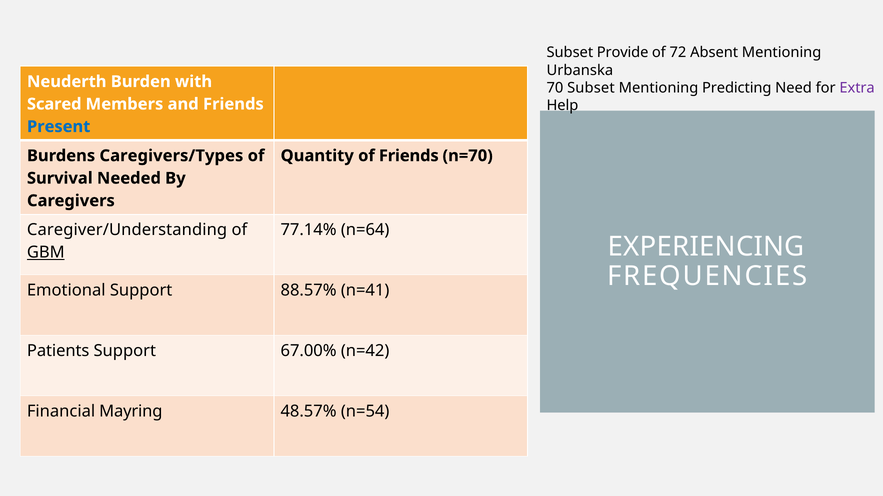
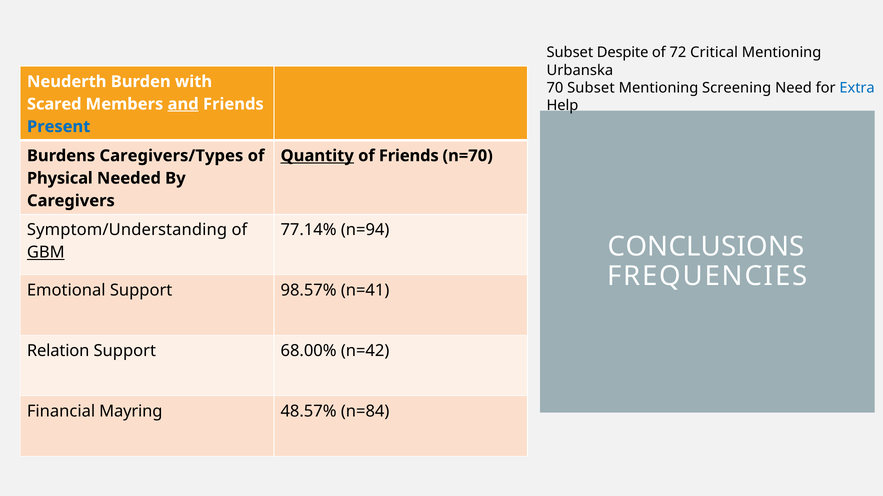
Provide: Provide -> Despite (623, 53)
Absent: Absent -> Critical (714, 53)
Predicting: Predicting -> Screening (737, 88)
Extra colour: purple -> blue (857, 88)
and underline: none -> present (183, 104)
Quantity underline: none -> present (317, 156)
Survival: Survival -> Physical (60, 178)
Caregiver/Understanding: Caregiver/Understanding -> Symptom/Understanding (127, 230)
n=64: n=64 -> n=94 (365, 230)
EXPERIENCING: EXPERIENCING -> CONCLUSIONS (706, 247)
88.57%: 88.57% -> 98.57% (309, 291)
Patients: Patients -> Relation (58, 351)
67.00%: 67.00% -> 68.00% (309, 351)
n=54: n=54 -> n=84 (365, 412)
